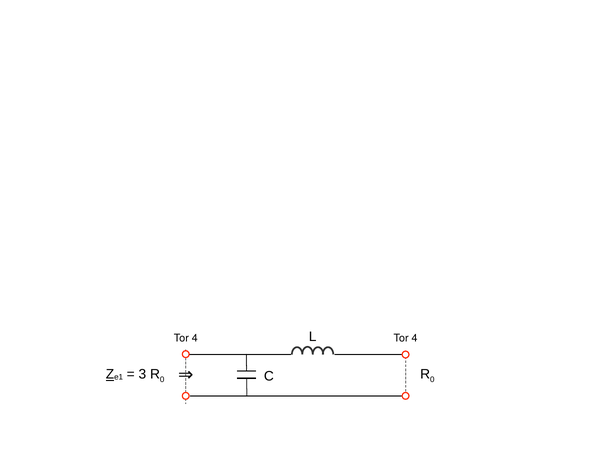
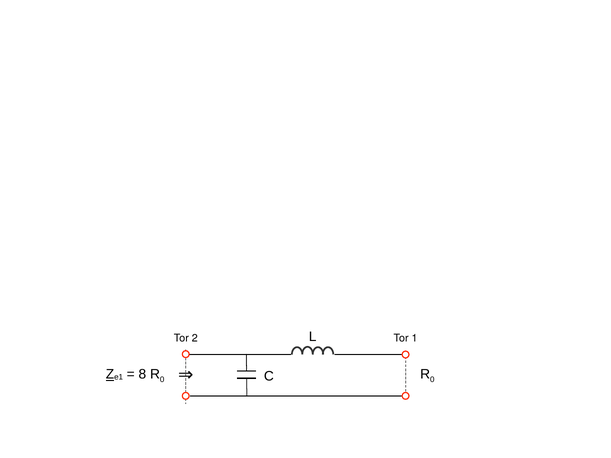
4: 4 -> 2 (195, 338)
4: 4 -> 1 (415, 338)
3: 3 -> 8 (142, 375)
